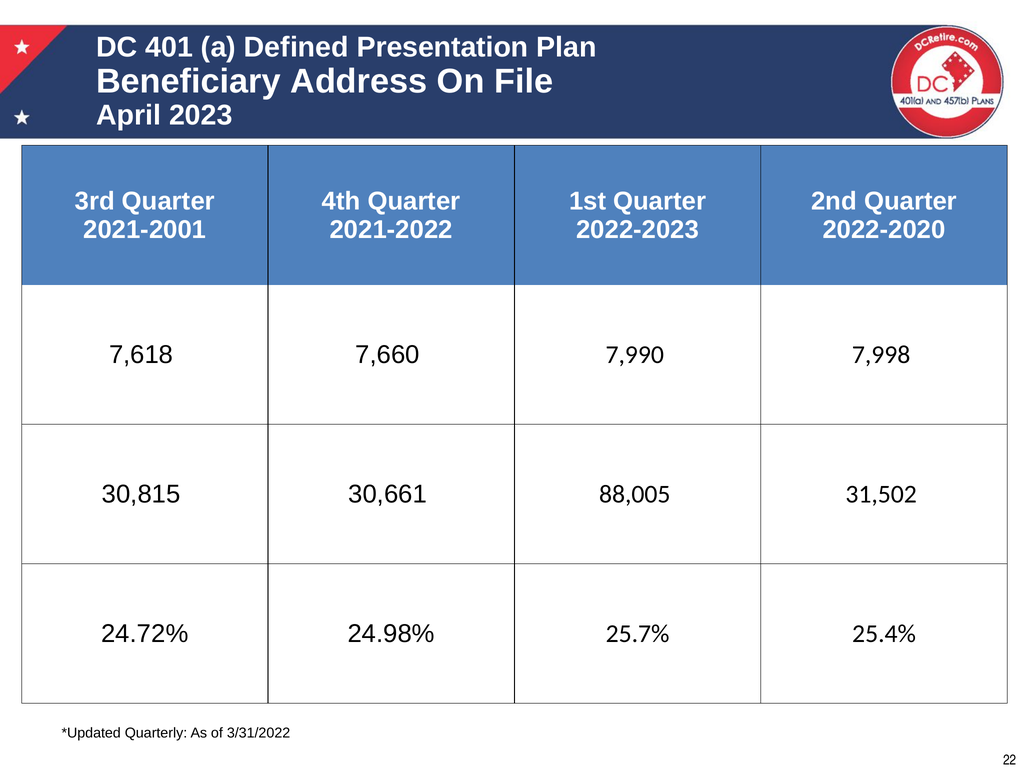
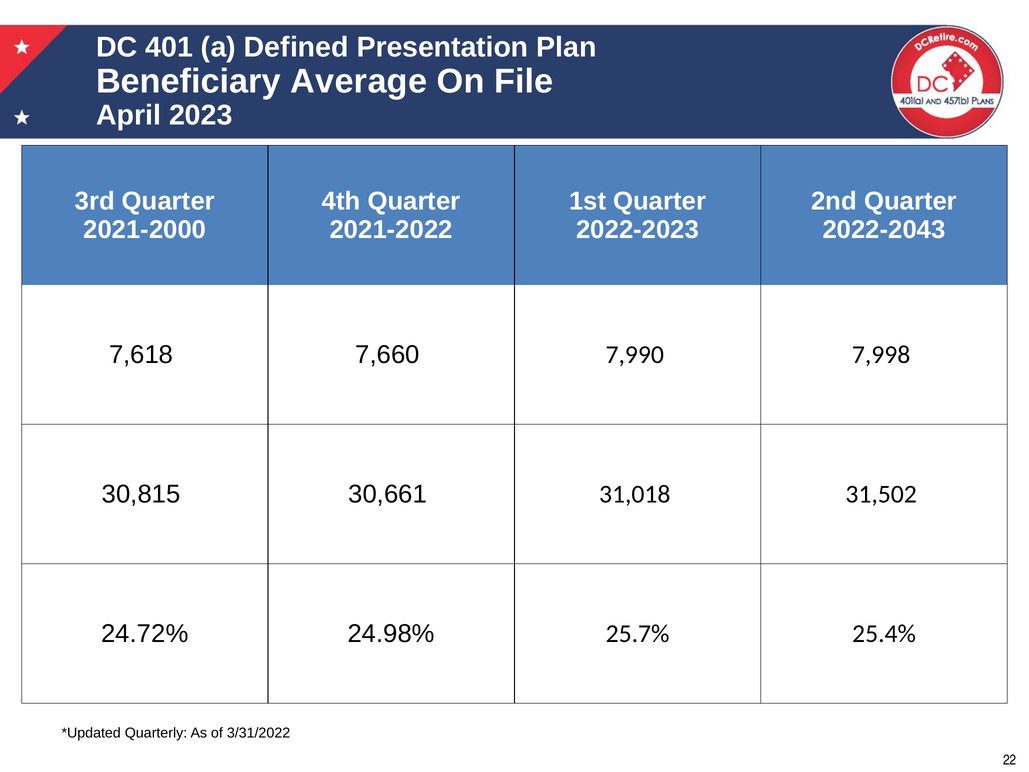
Address: Address -> Average (359, 81)
2021-2001: 2021-2001 -> 2021-2000 (145, 230)
2022-2020: 2022-2020 -> 2022-2043 (884, 230)
88,005: 88,005 -> 31,018 (635, 494)
